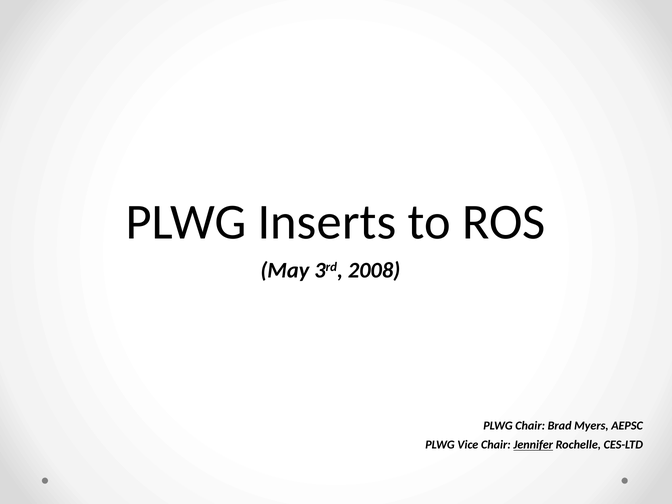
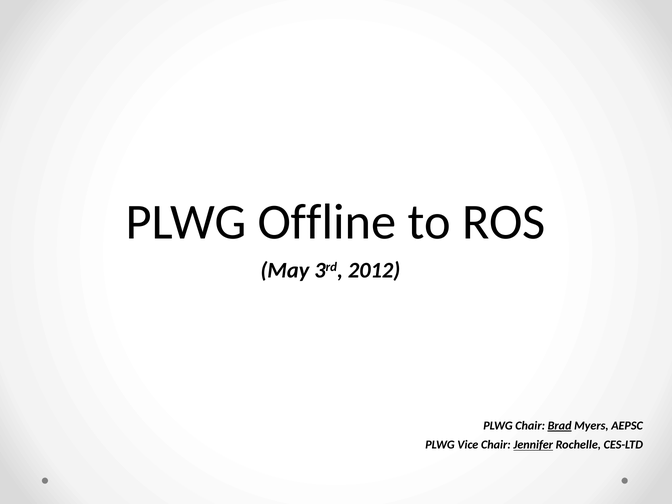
Inserts: Inserts -> Offline (327, 222)
2008: 2008 -> 2012 (374, 270)
Brad underline: none -> present (560, 426)
